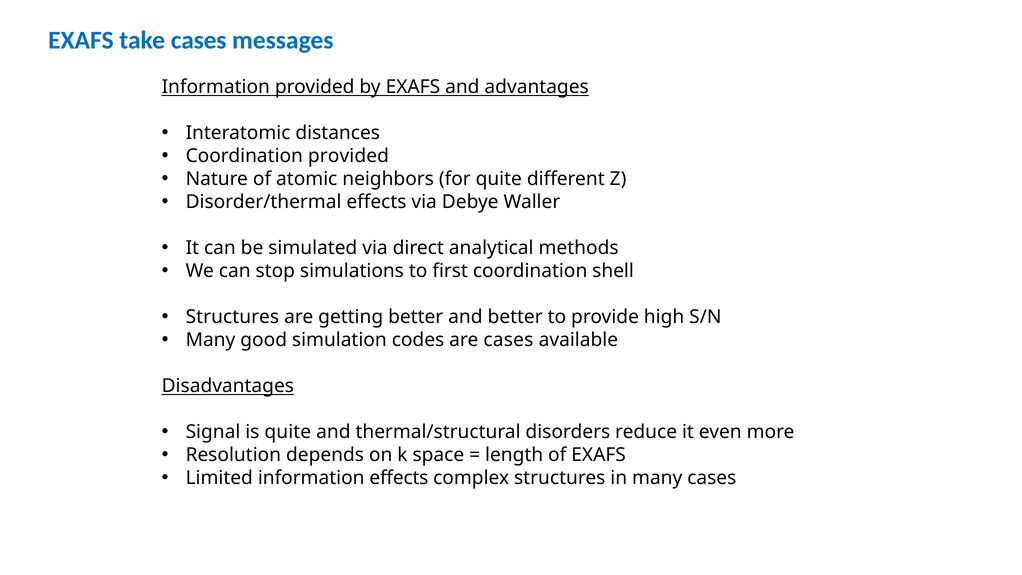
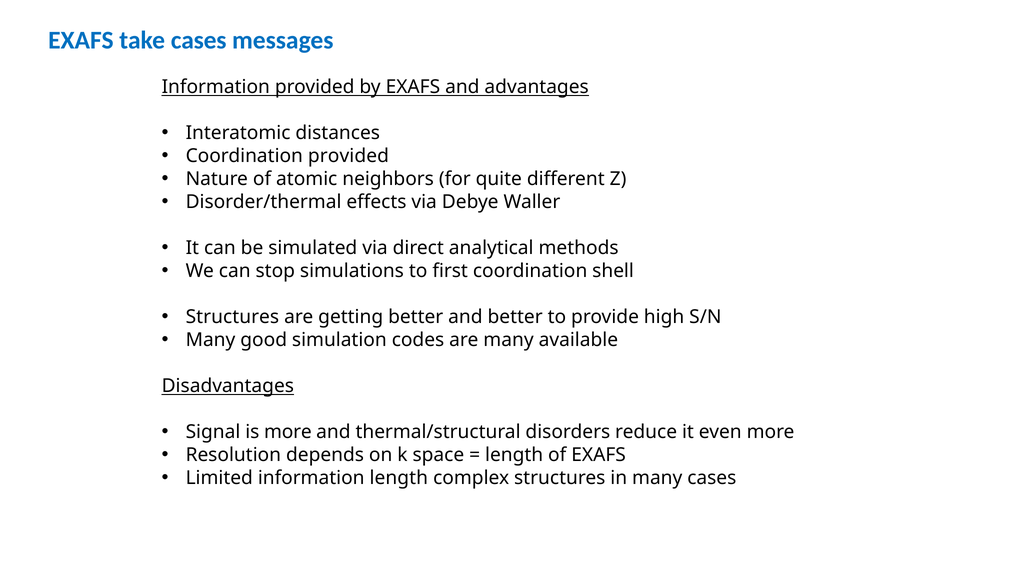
are cases: cases -> many (509, 340)
is quite: quite -> more (288, 432)
information effects: effects -> length (399, 478)
